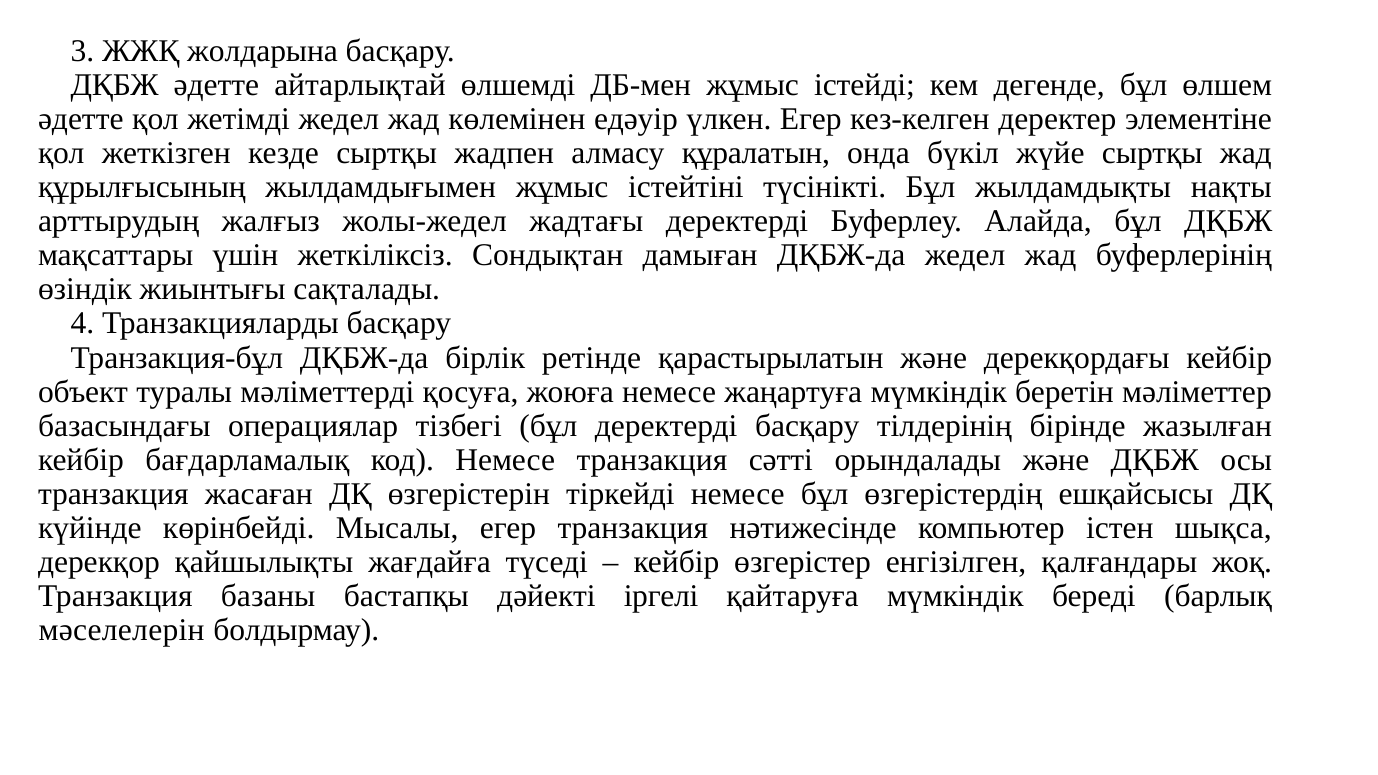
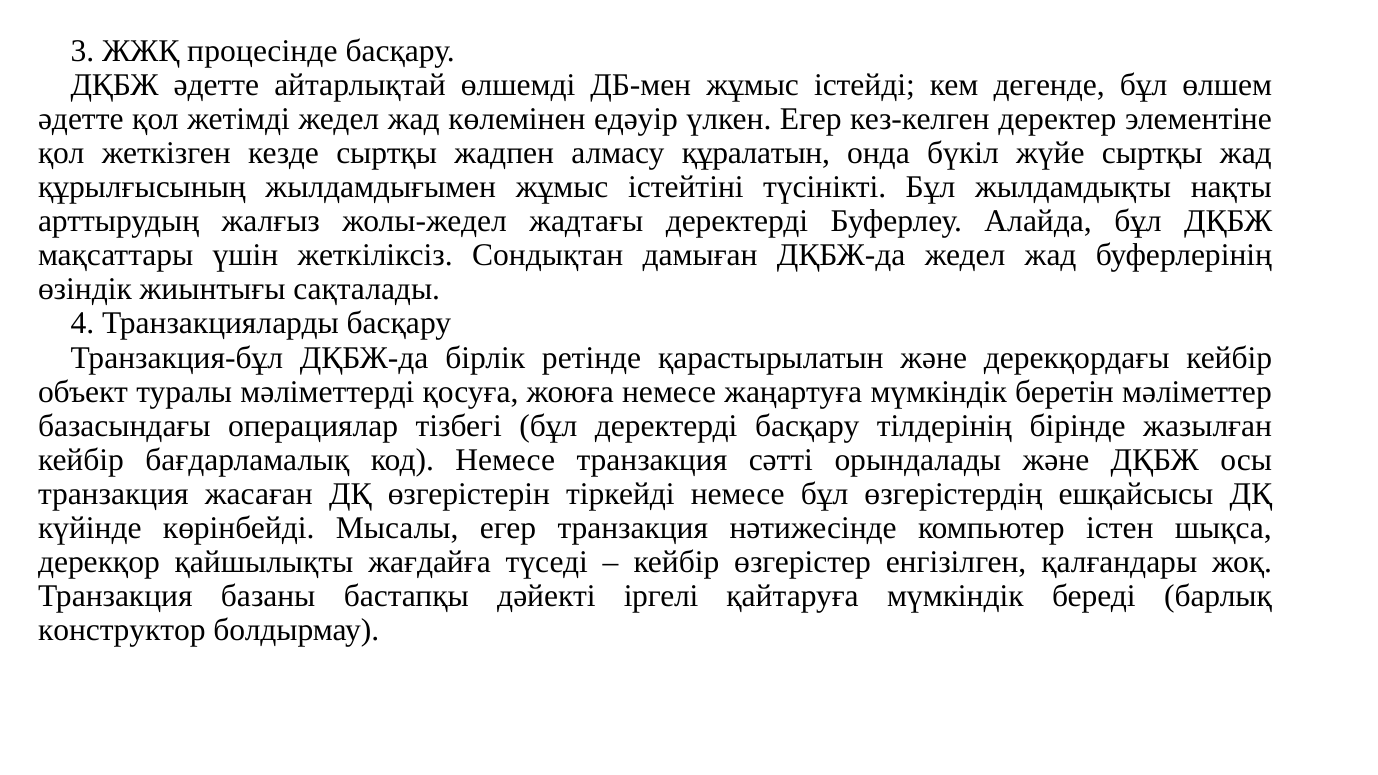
жолдарына: жолдарына -> процесінде (262, 51)
мәселелерін: мәселелерін -> конструктор (122, 630)
